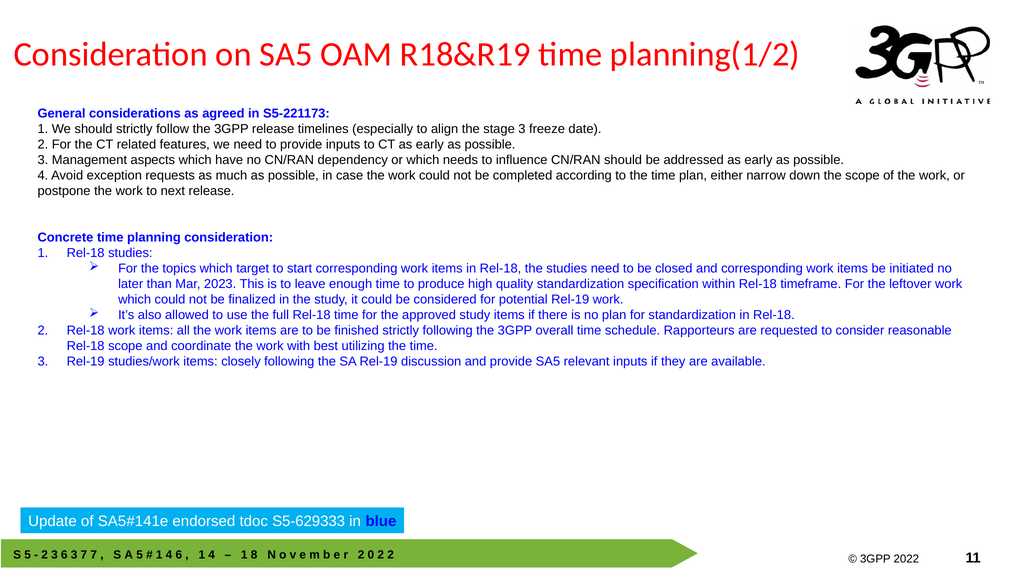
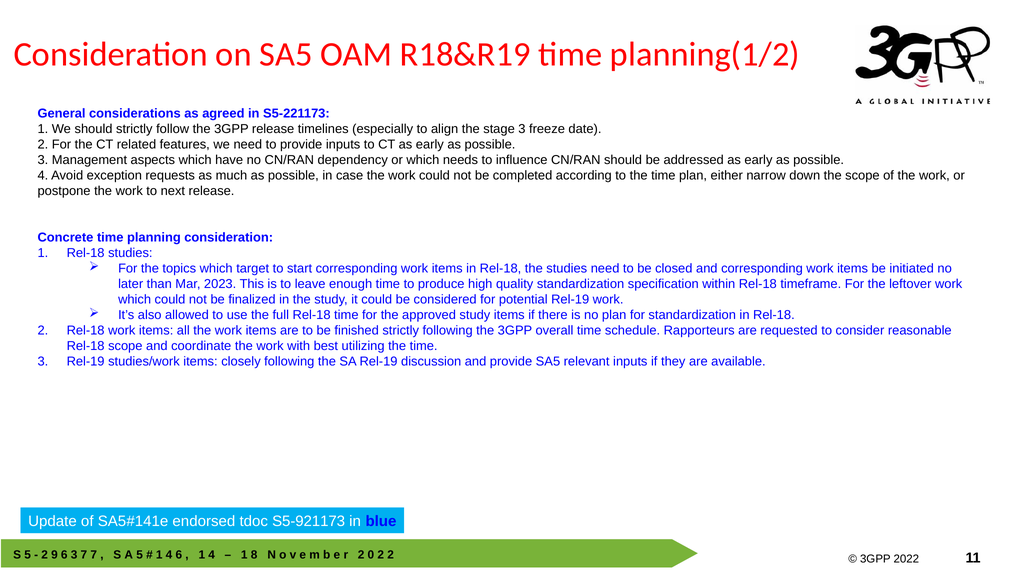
S5-629333: S5-629333 -> S5-921173 (309, 521)
2 3: 3 -> 9 (54, 555)
